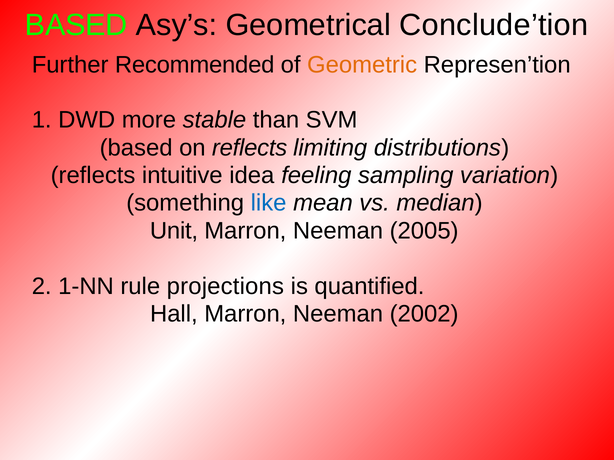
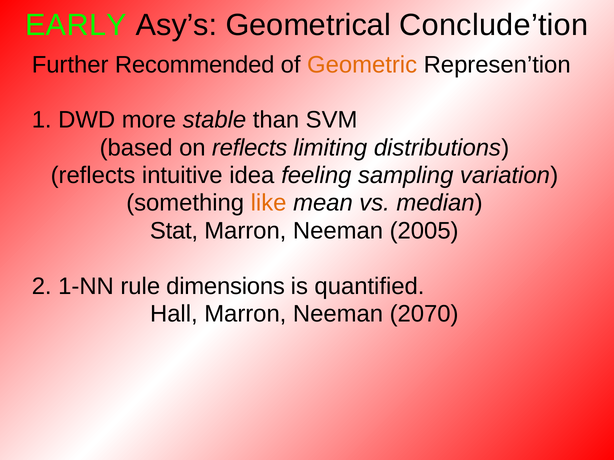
BASED: BASED -> EARLY (76, 25)
like colour: blue -> orange (269, 203)
Unit: Unit -> Stat (174, 231)
projections: projections -> dimensions (226, 287)
2002: 2002 -> 2070 (424, 314)
